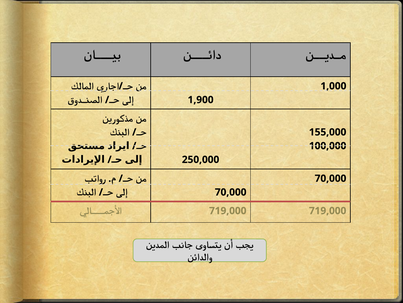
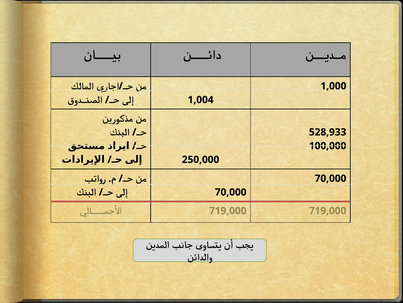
1,900: 1,900 -> 1,004 (201, 100)
155,000: 155,000 -> 528,933 (328, 132)
